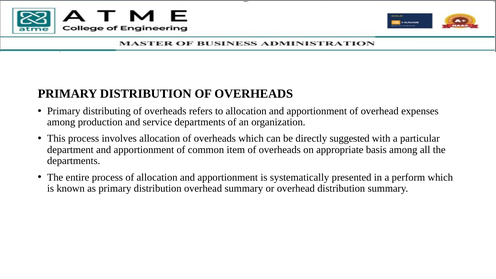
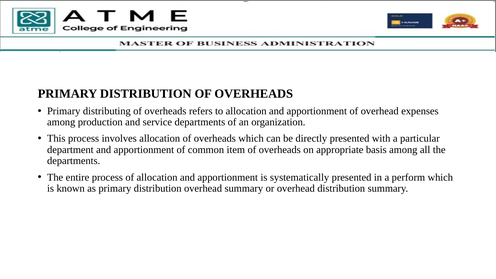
directly suggested: suggested -> presented (350, 139)
